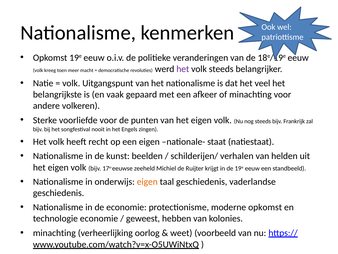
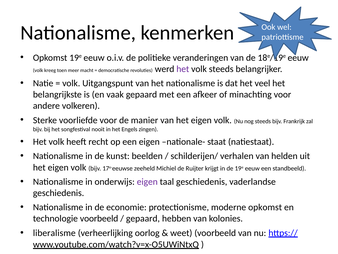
punten: punten -> manier (145, 120)
eigen colour: orange -> purple (147, 181)
technologie economie: economie -> voorbeeld (99, 218)
geweest: geweest -> gepaard (143, 218)
minachting: minachting -> liberalisme (54, 232)
